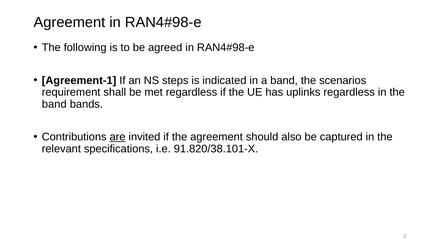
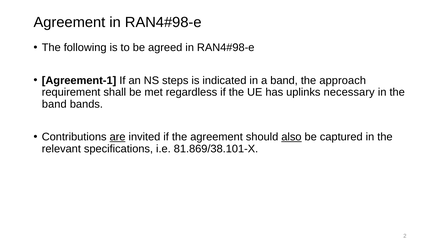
scenarios: scenarios -> approach (343, 81)
uplinks regardless: regardless -> necessary (349, 92)
also underline: none -> present (291, 137)
91.820/38.101-X: 91.820/38.101-X -> 81.869/38.101-X (216, 149)
